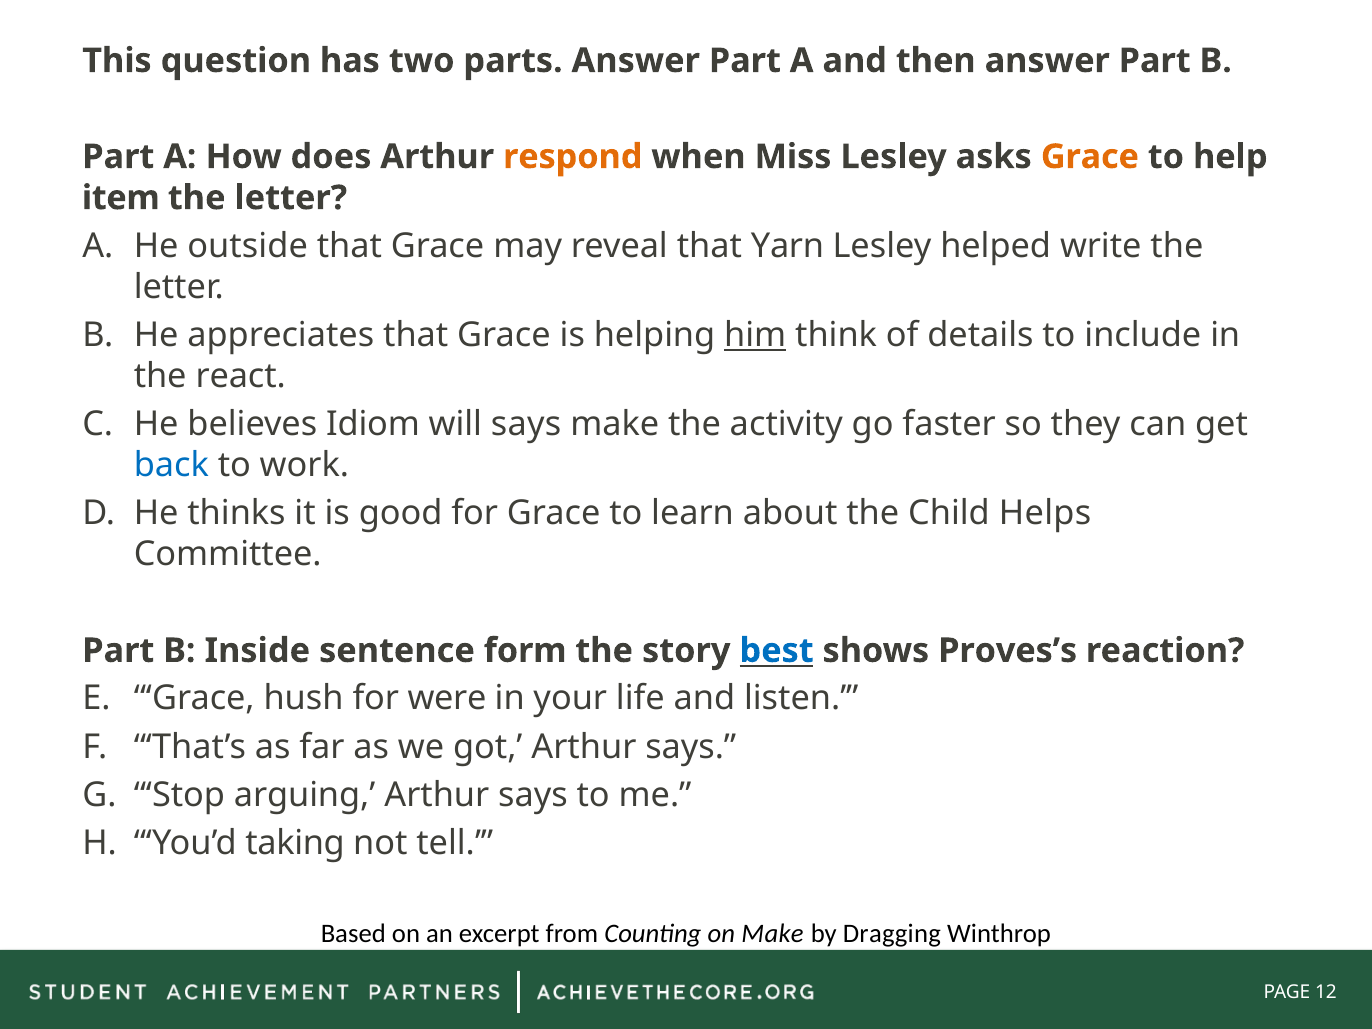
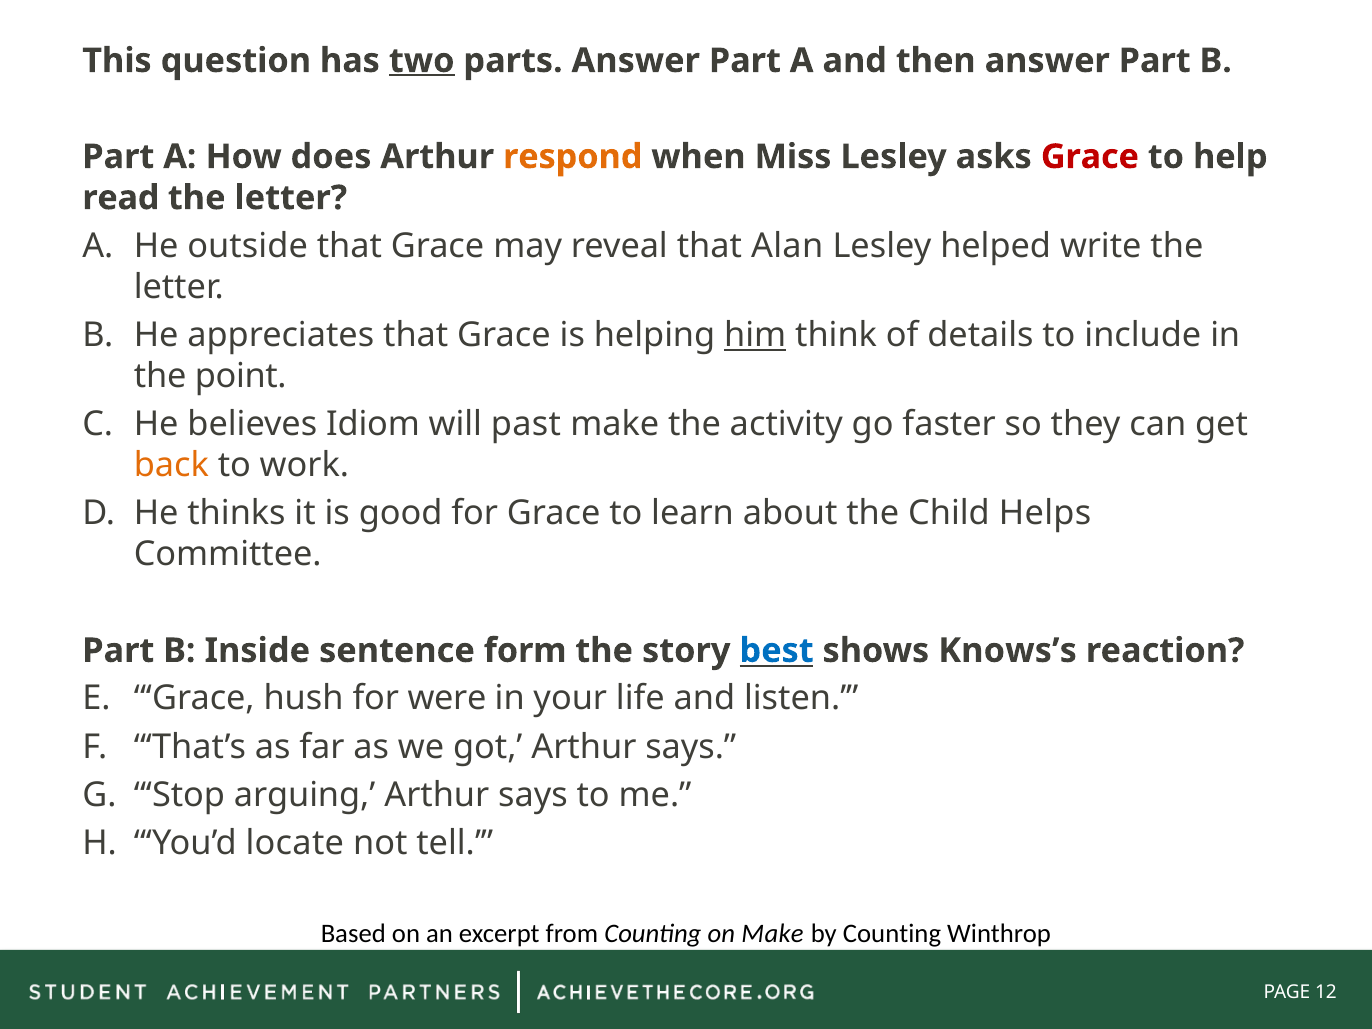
two underline: none -> present (422, 61)
Grace colour: orange -> red (1090, 157)
item: item -> read (121, 198)
Yarn: Yarn -> Alan (787, 246)
react: react -> point (241, 376)
will says: says -> past (526, 424)
back colour: blue -> orange (171, 465)
Proves’s: Proves’s -> Knows’s (1008, 651)
taking: taking -> locate (295, 843)
by Dragging: Dragging -> Counting (892, 934)
